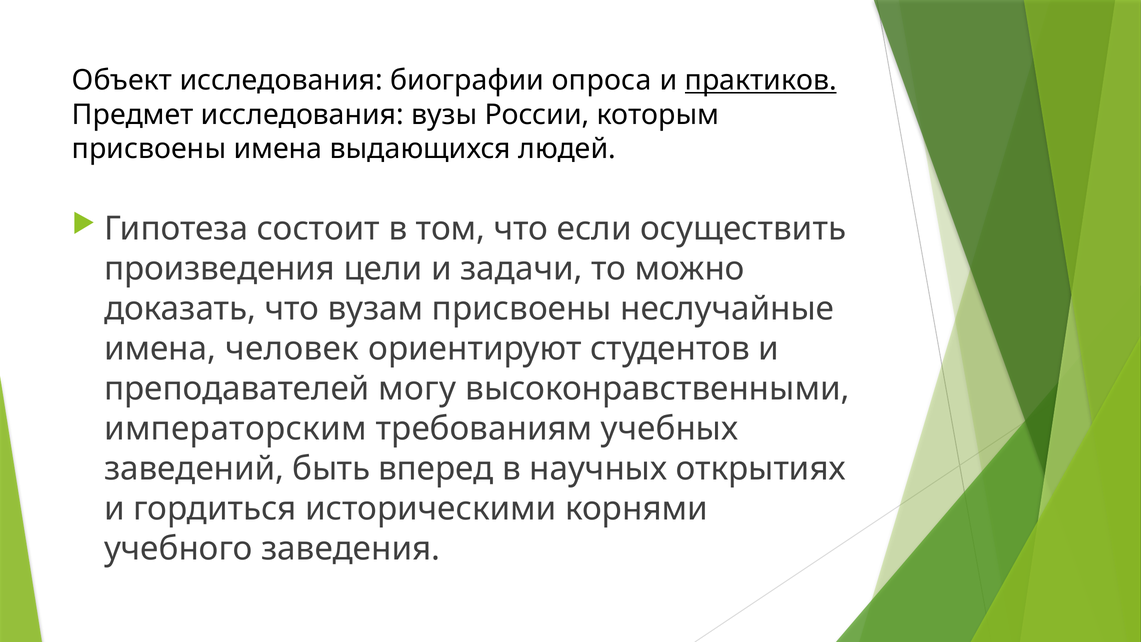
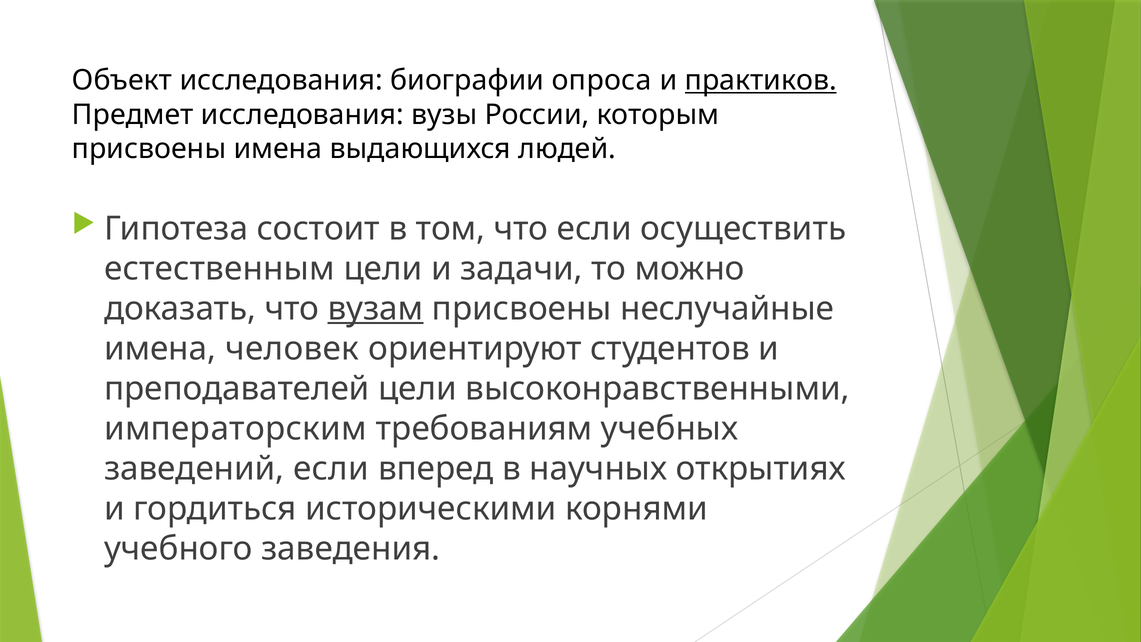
произведения: произведения -> естественным (219, 269)
вузам underline: none -> present (376, 309)
преподавателей могу: могу -> цели (418, 389)
заведений быть: быть -> если (331, 469)
